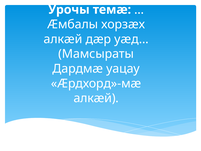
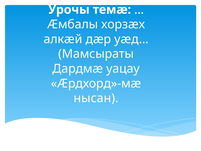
алкæй: алкæй -> нысан (96, 98)
